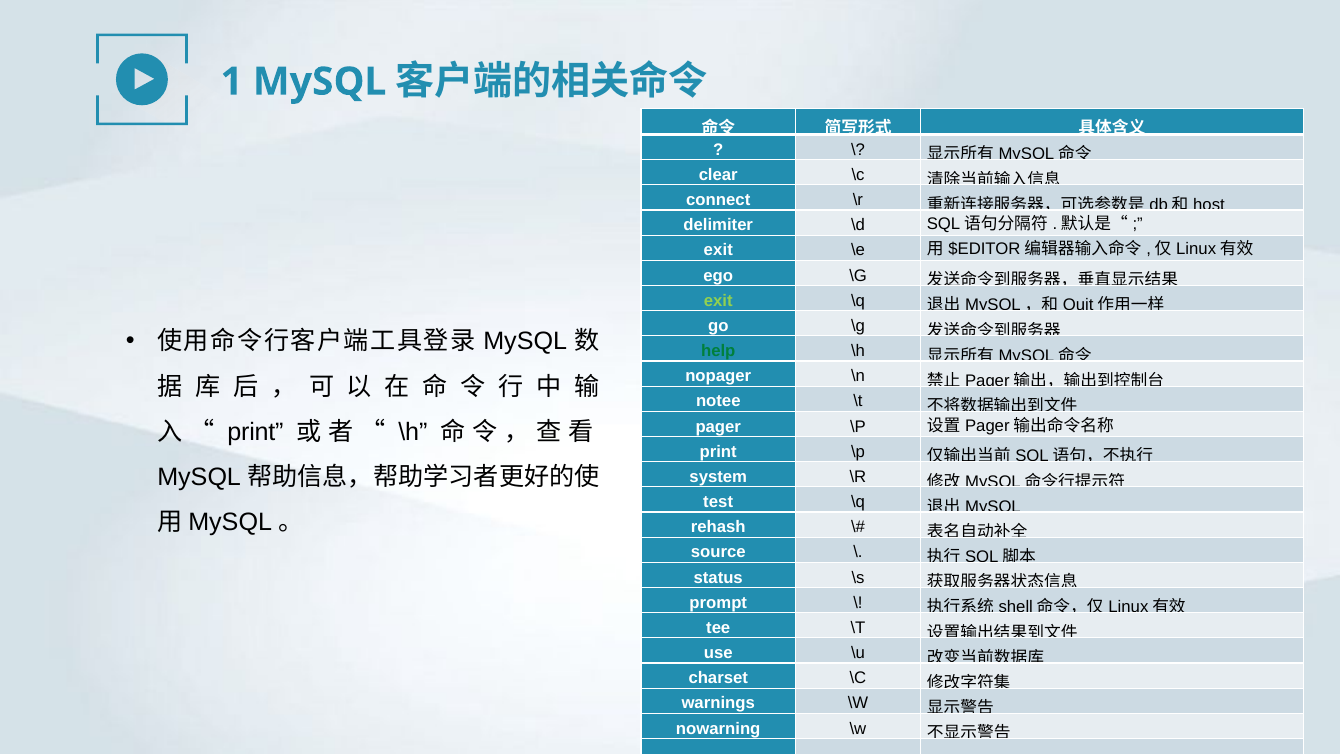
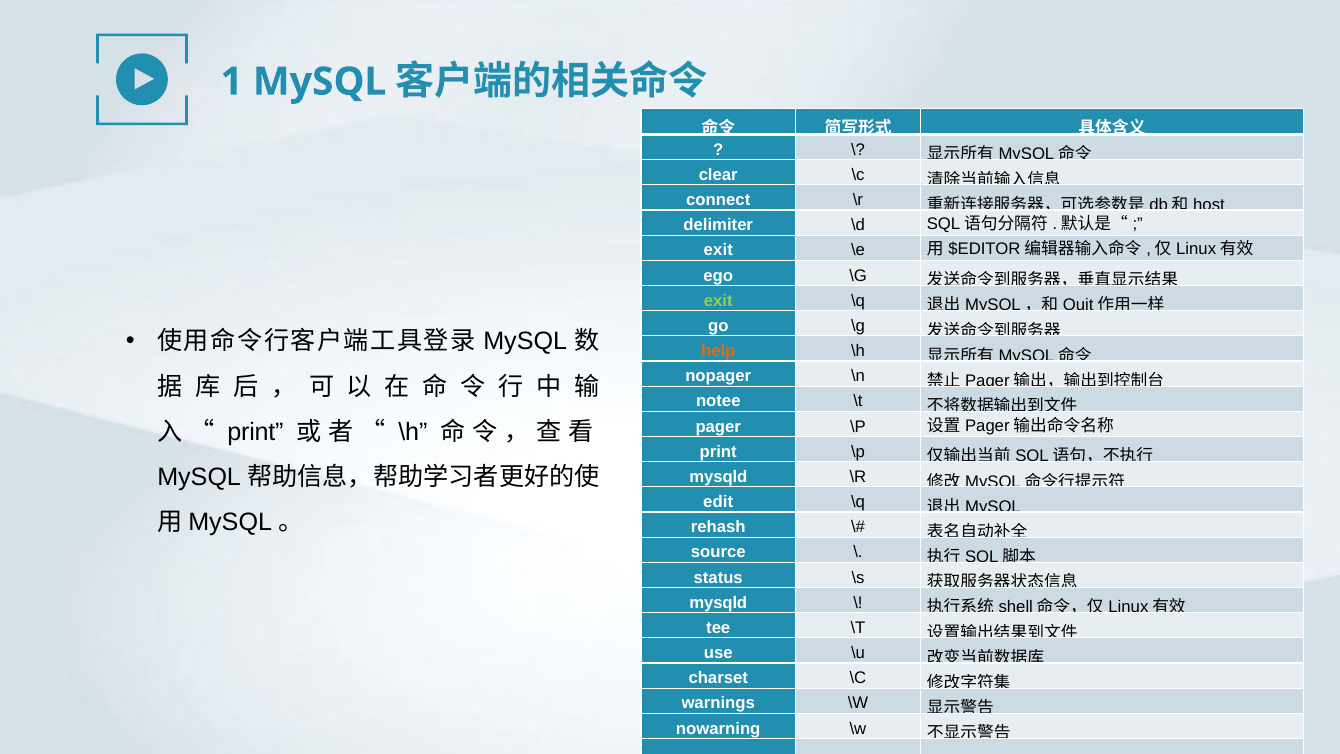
help colour: green -> orange (718, 351)
system: system -> mysqld (718, 477)
test: test -> edit (718, 502)
prompt: prompt -> mysqld (718, 603)
